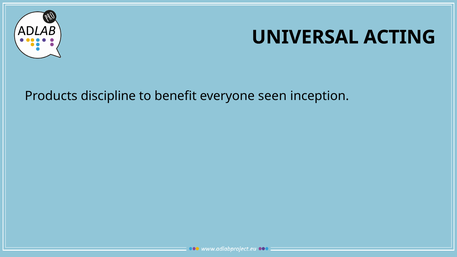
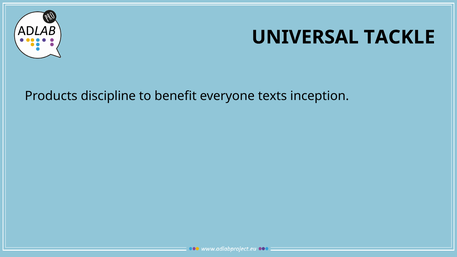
ACTING: ACTING -> TACKLE (399, 37)
seen: seen -> texts (272, 96)
